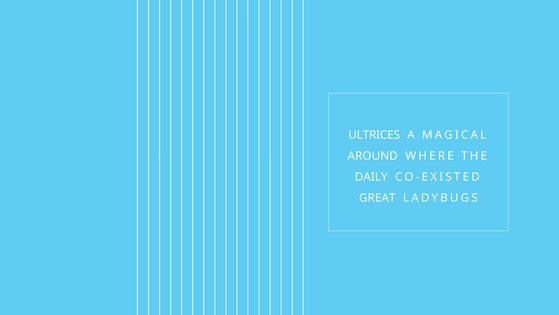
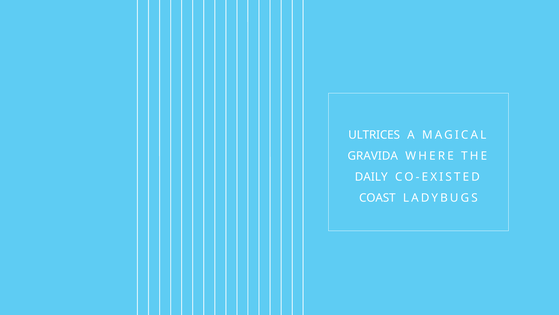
AROUND: AROUND -> GRAVIDA (373, 156)
GREAT: GREAT -> COAST (377, 198)
